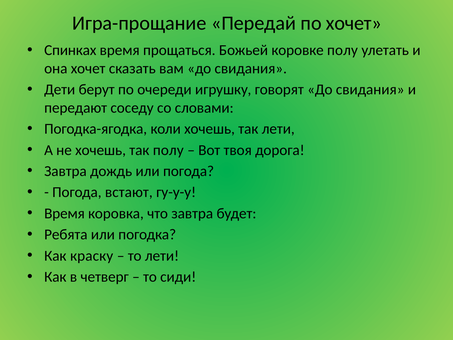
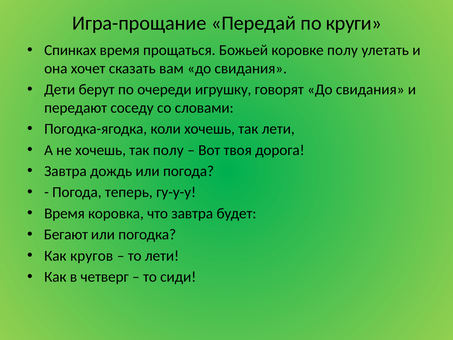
по хочет: хочет -> круги (354, 23)
встают: встают -> теперь (129, 192)
Ребята: Ребята -> Бегают (66, 234)
краску: краску -> кругов (92, 256)
